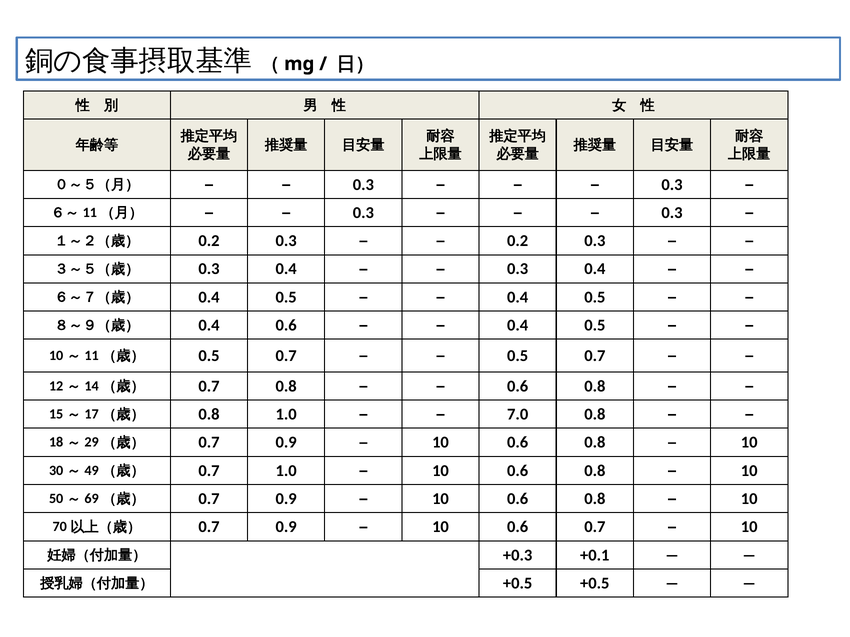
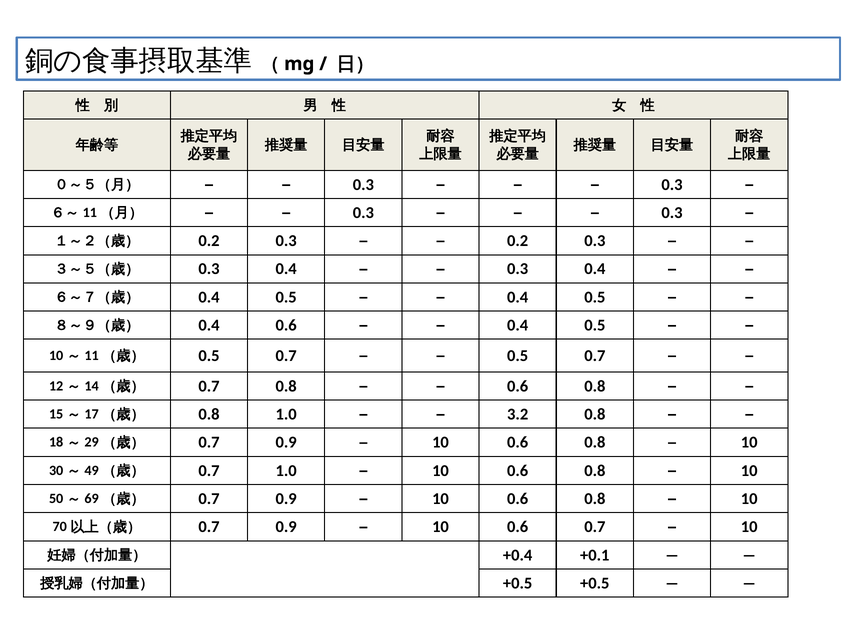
7.0: 7.0 -> 3.2 (518, 415)
+0.3: +0.3 -> +0.4 (518, 556)
